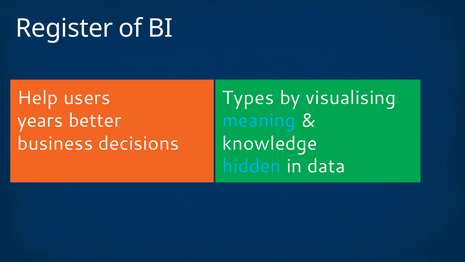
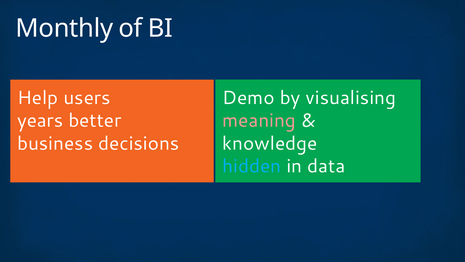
Register: Register -> Monthly (64, 28)
Types: Types -> Demo (248, 98)
meaning colour: light blue -> pink (259, 120)
